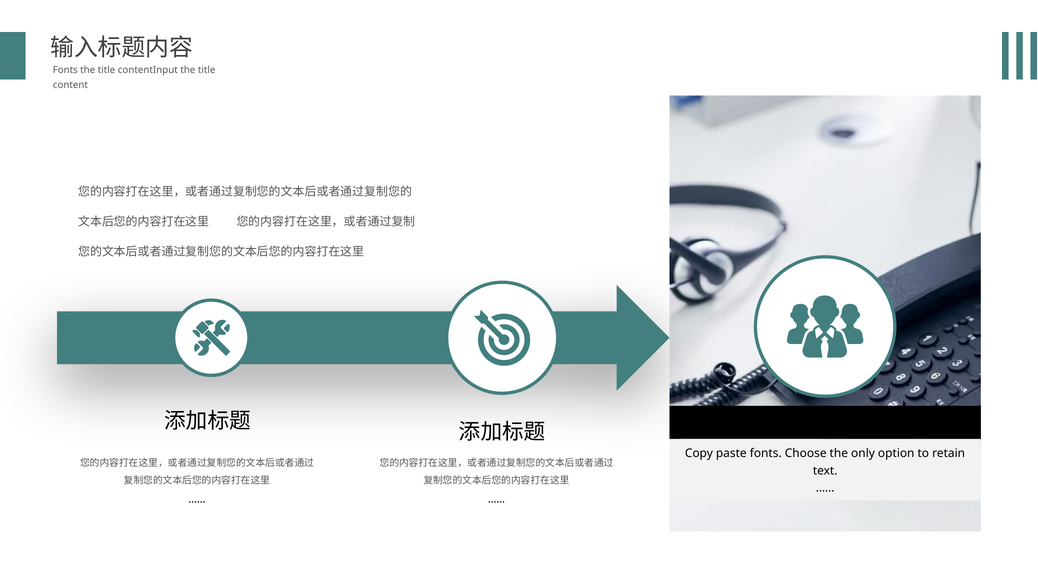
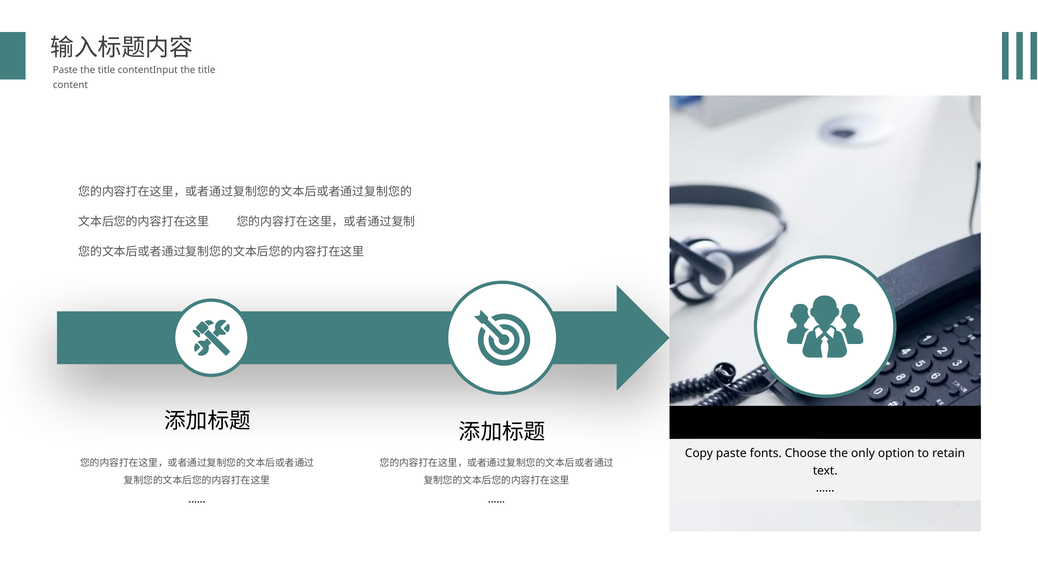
Fonts: Fonts -> Paste (65, 70)
